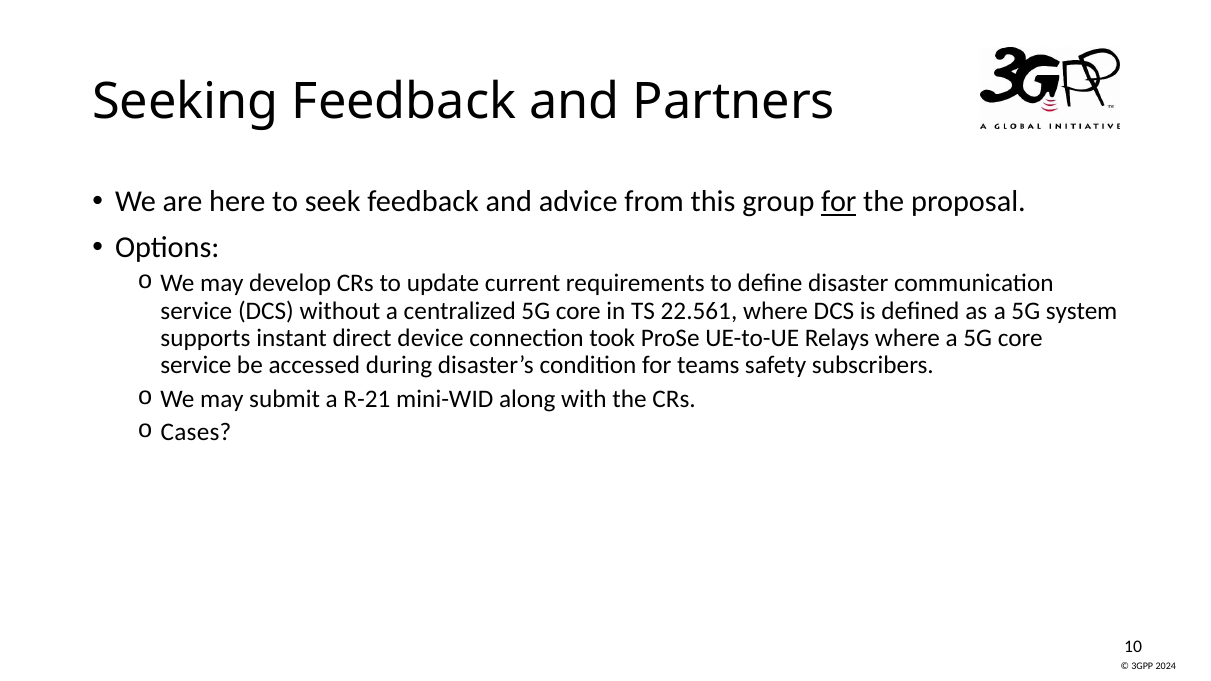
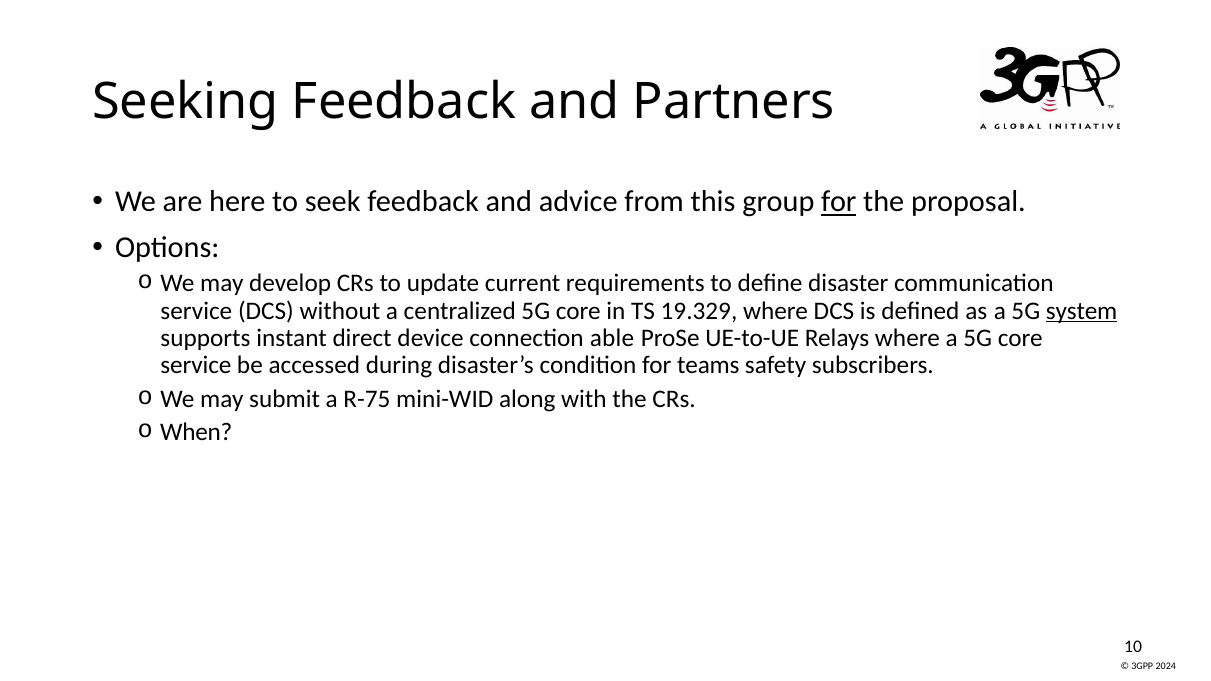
22.561: 22.561 -> 19.329 (699, 311)
system underline: none -> present (1082, 311)
took: took -> able (612, 338)
R-21: R-21 -> R-75 (367, 399)
Cases: Cases -> When (196, 432)
